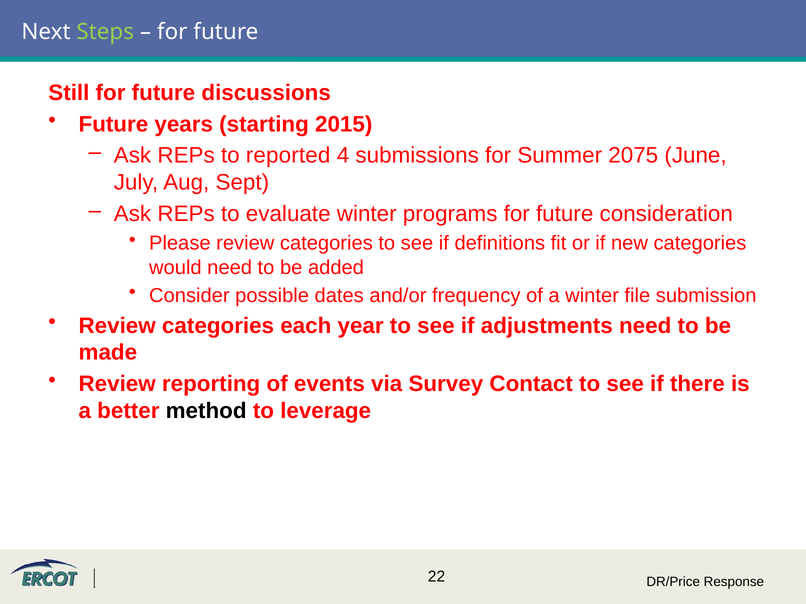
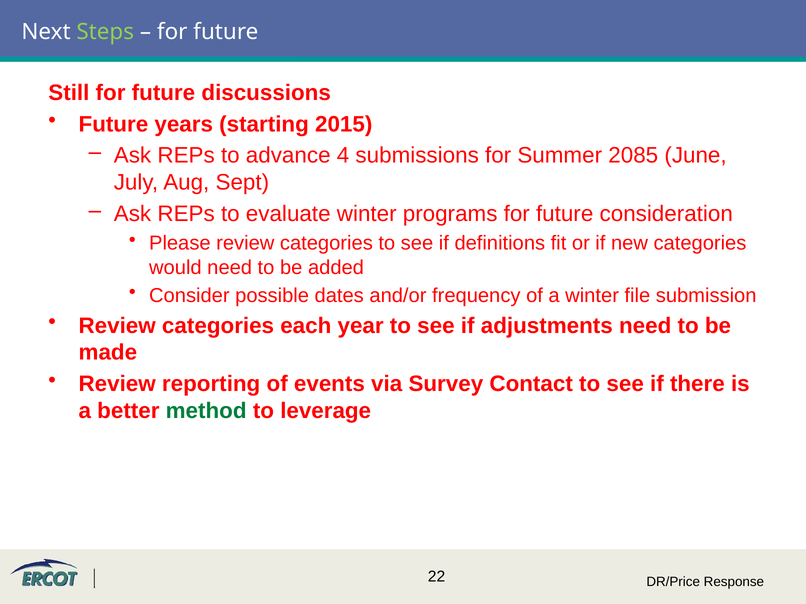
reported: reported -> advance (288, 156)
2075: 2075 -> 2085 (633, 156)
method colour: black -> green (206, 411)
